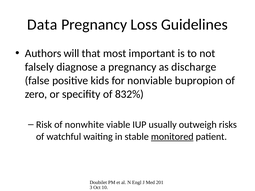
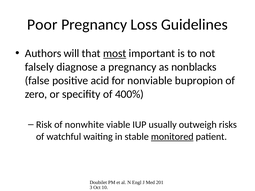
Data: Data -> Poor (42, 25)
most underline: none -> present (115, 53)
discharge: discharge -> nonblacks (194, 67)
kids: kids -> acid (100, 81)
832%: 832% -> 400% (129, 94)
